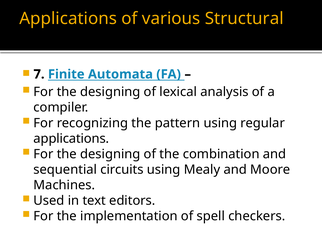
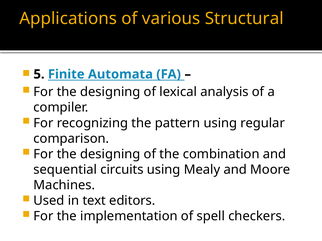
7: 7 -> 5 (39, 74)
applications: applications -> comparison (71, 139)
